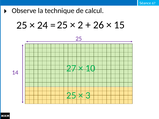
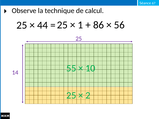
2: 2 -> 1 (80, 25)
26: 26 -> 86 (99, 25)
15: 15 -> 56 (119, 25)
24: 24 -> 44 (43, 25)
27: 27 -> 55 (71, 68)
3: 3 -> 2 (88, 96)
